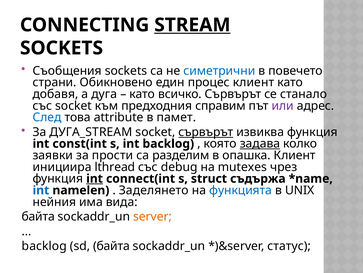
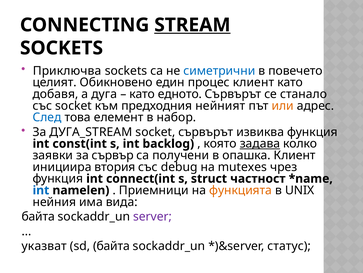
Съобщения: Съобщения -> Приключва (67, 71)
страни: страни -> целият (55, 82)
всичко: всичко -> едното (180, 94)
справим: справим -> нейният (220, 105)
или colour: purple -> orange (283, 105)
attribute: attribute -> елемент (119, 117)
памет: памет -> набор (176, 117)
сървърът underline: present -> none (206, 132)
прости: прости -> сървър (113, 155)
разделим: разделим -> получени (181, 155)
lthread: lthread -> втория (115, 167)
int underline: present -> none (95, 178)
съдържа: съдържа -> частност (258, 178)
Заделянето: Заделянето -> Приемници (154, 190)
функцията colour: blue -> orange (241, 190)
server colour: orange -> purple (153, 216)
backlog: backlog -> указват (44, 245)
